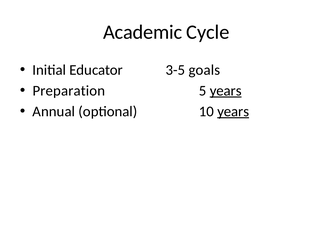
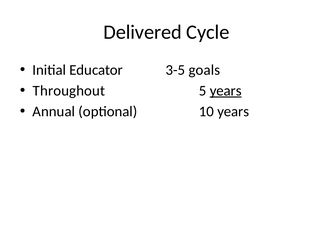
Academic: Academic -> Delivered (143, 32)
Preparation: Preparation -> Throughout (69, 91)
years underline: present -> none (233, 111)
